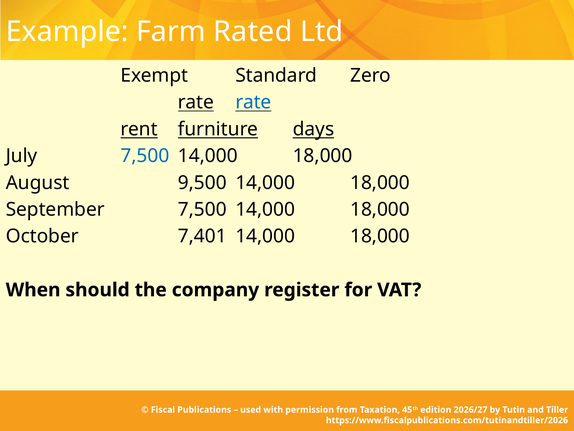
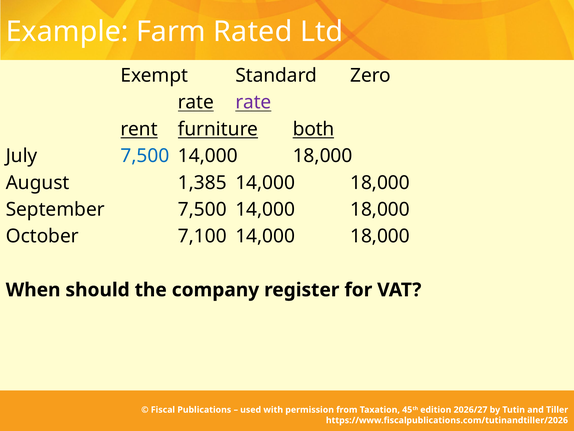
rate colour: blue -> purple (253, 102)
days: days -> both (314, 129)
9,500: 9,500 -> 1,385 (202, 182)
7,401: 7,401 -> 7,100 (202, 236)
